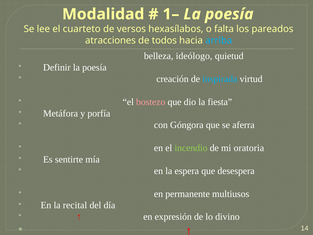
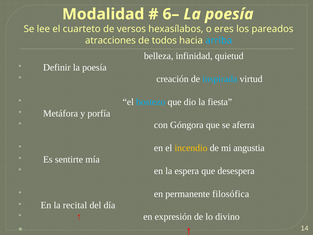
1–: 1– -> 6– (171, 14)
falta: falta -> eres (224, 29)
ideólogo: ideólogo -> infinidad (194, 56)
bostezo colour: pink -> light blue (151, 102)
incendio colour: light green -> yellow (191, 148)
oratoria: oratoria -> angustia (249, 148)
multiusos: multiusos -> filosófica (231, 194)
